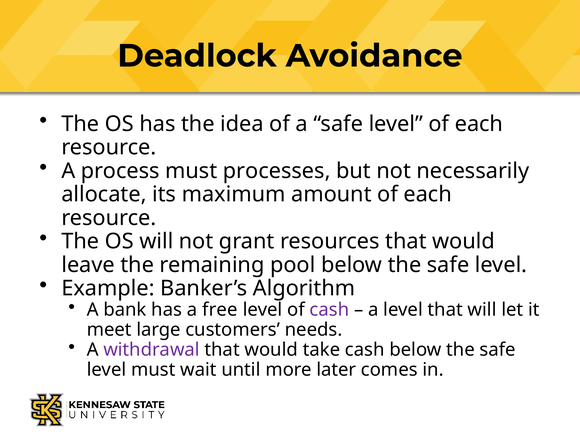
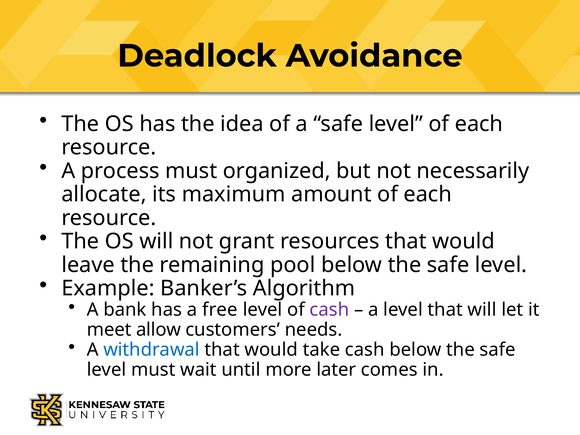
processes: processes -> organized (277, 171)
large: large -> allow (159, 330)
withdrawal colour: purple -> blue (152, 350)
